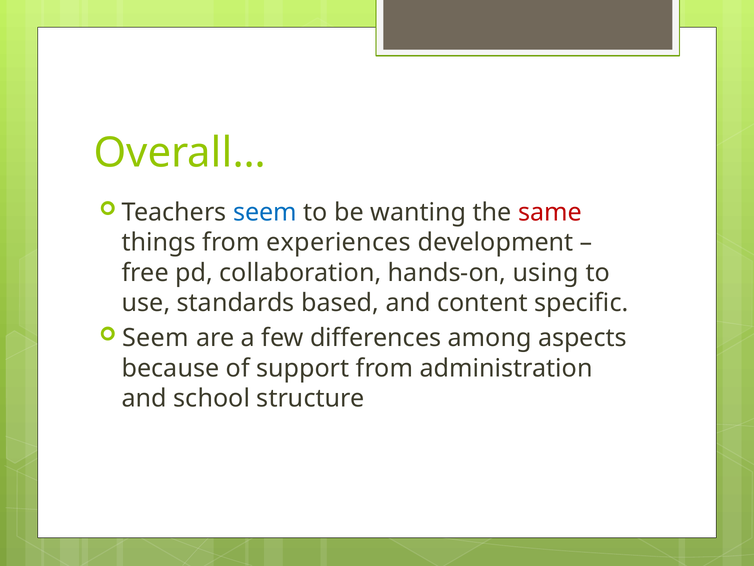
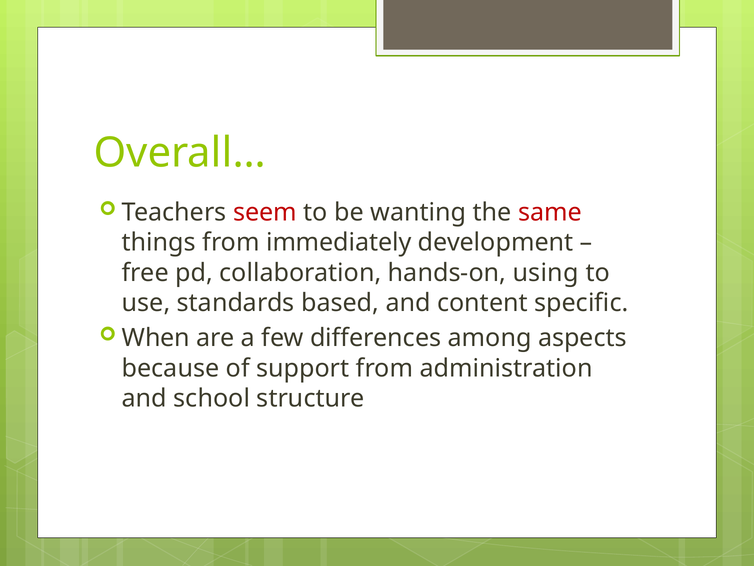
seem colour: blue -> red (265, 212)
experiences: experiences -> immediately (339, 242)
Seem: Seem -> When (156, 338)
